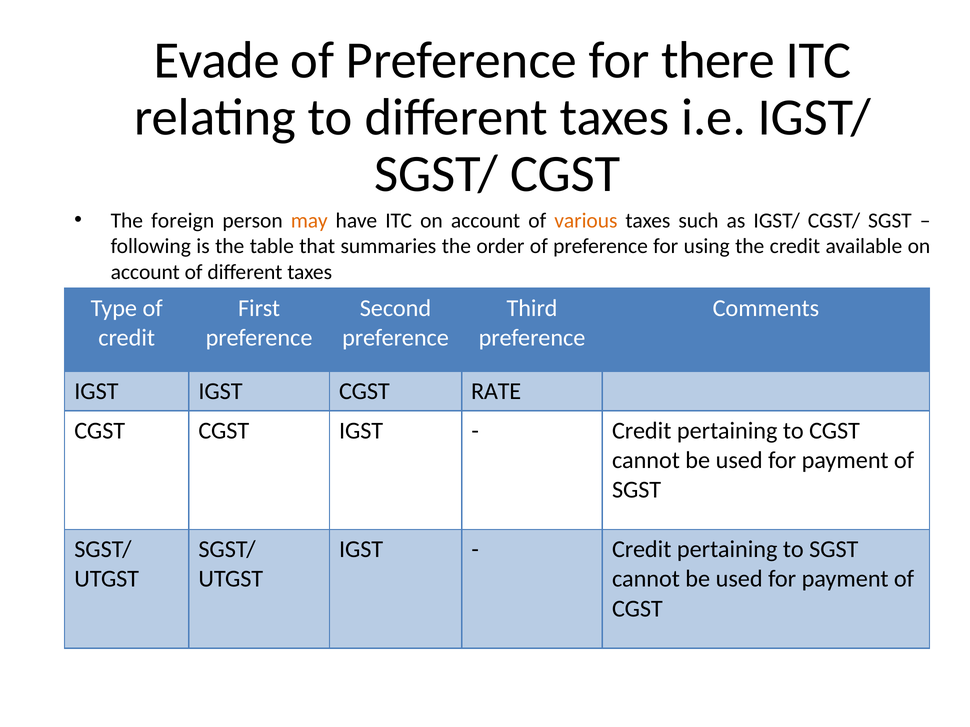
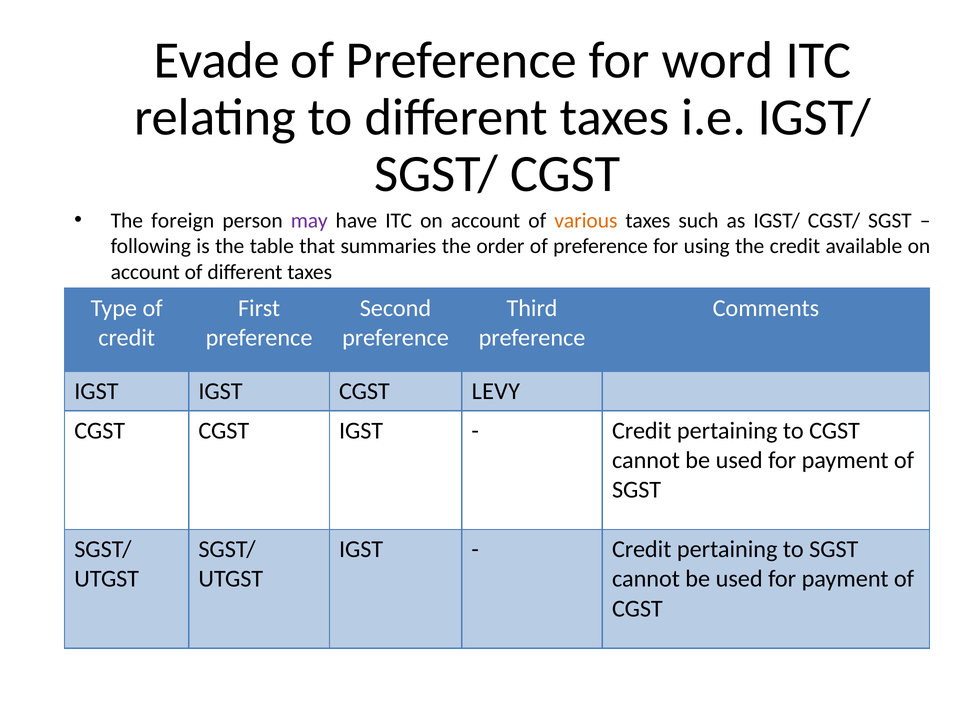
there: there -> word (718, 61)
may colour: orange -> purple (309, 221)
RATE: RATE -> LEVY (496, 392)
